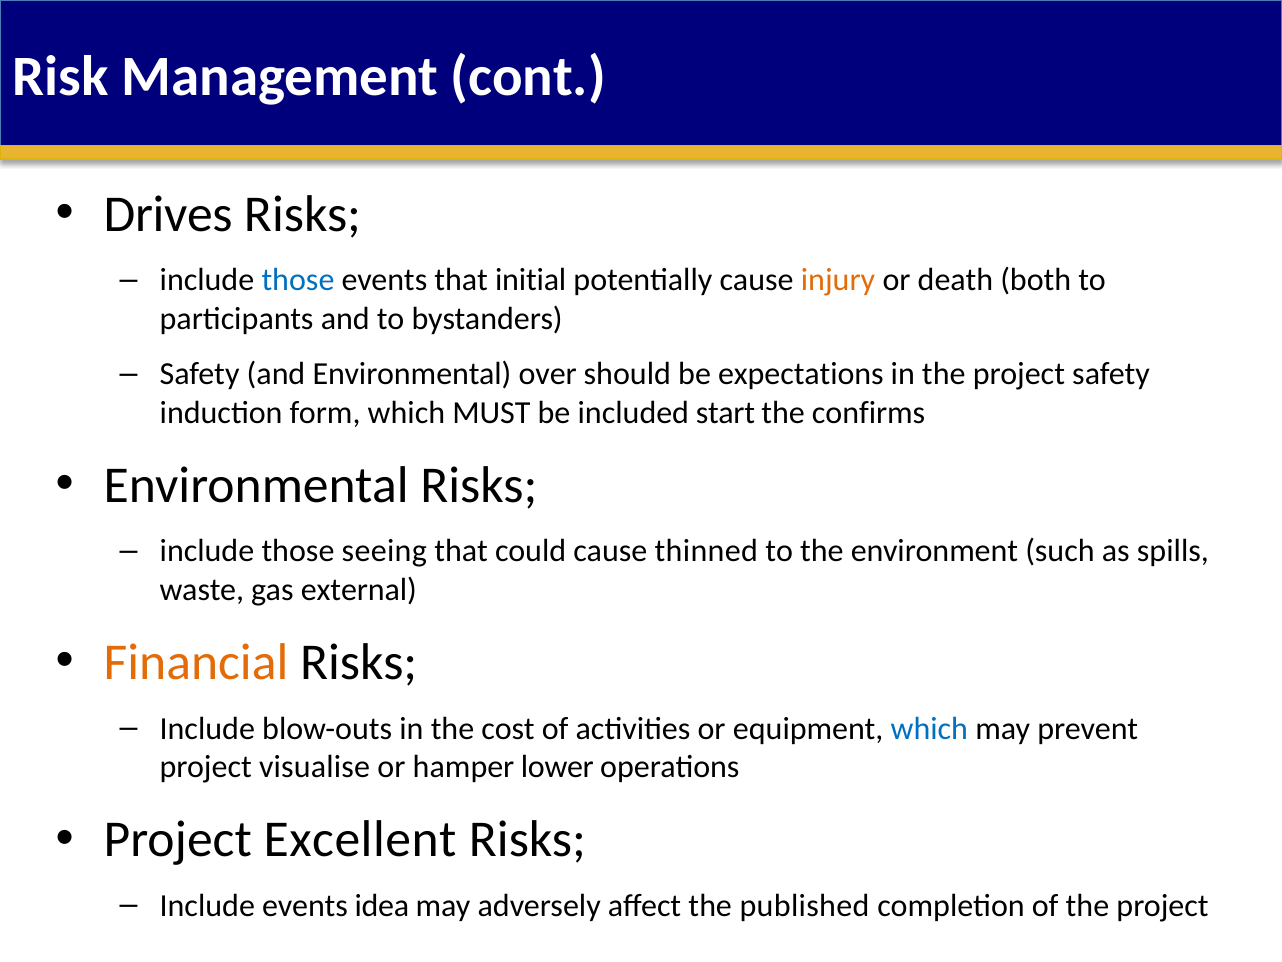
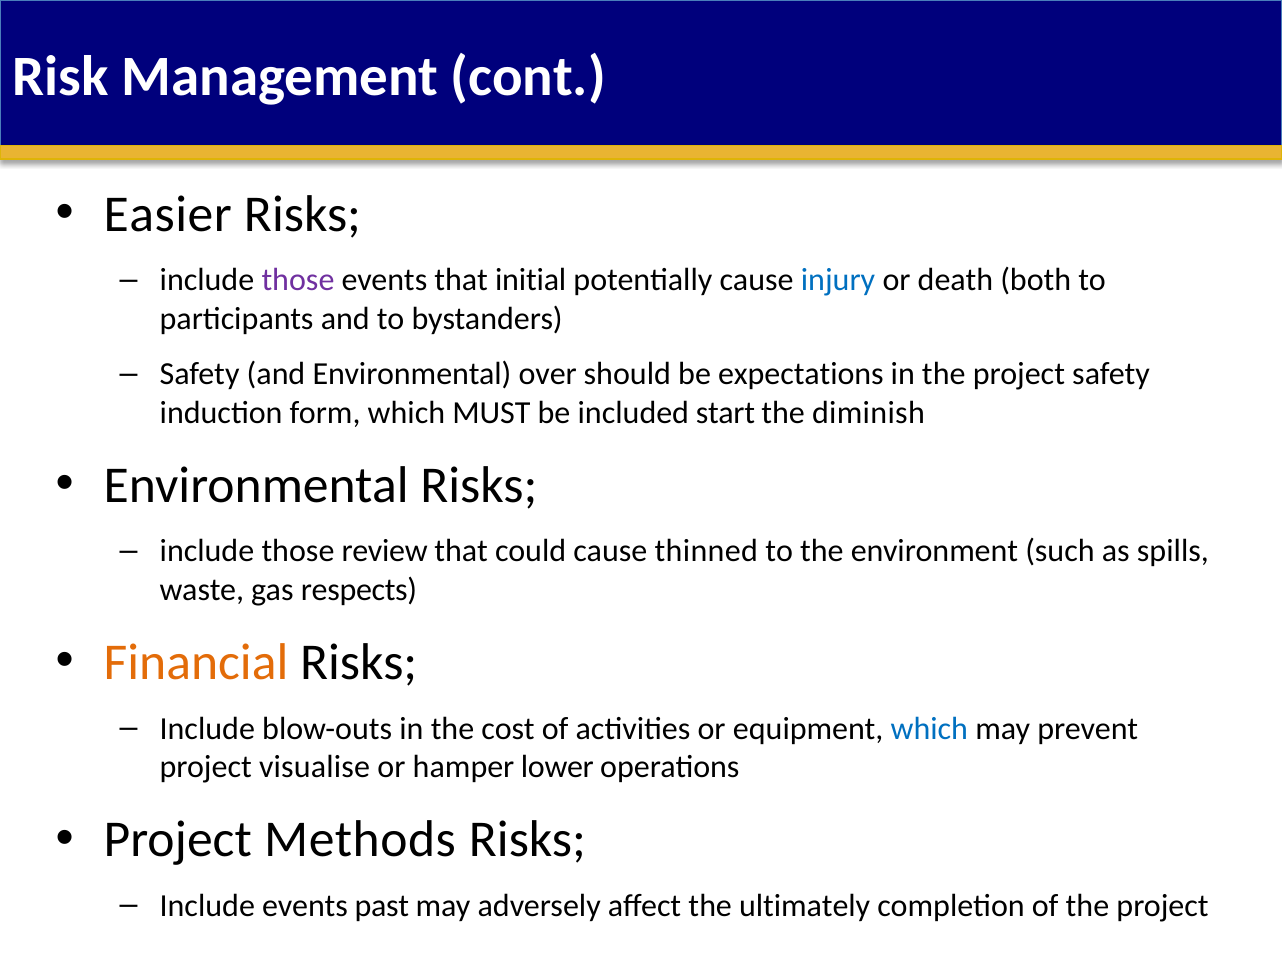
Drives: Drives -> Easier (168, 214)
those colour: blue -> purple (298, 280)
injury colour: orange -> blue (838, 280)
confirms: confirms -> diminish (868, 412)
seeing: seeing -> review (385, 551)
external: external -> respects (359, 590)
Excellent: Excellent -> Methods (360, 839)
idea: idea -> past (382, 905)
published: published -> ultimately (805, 905)
